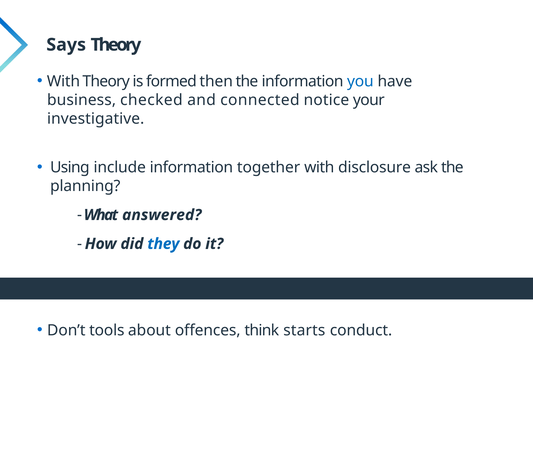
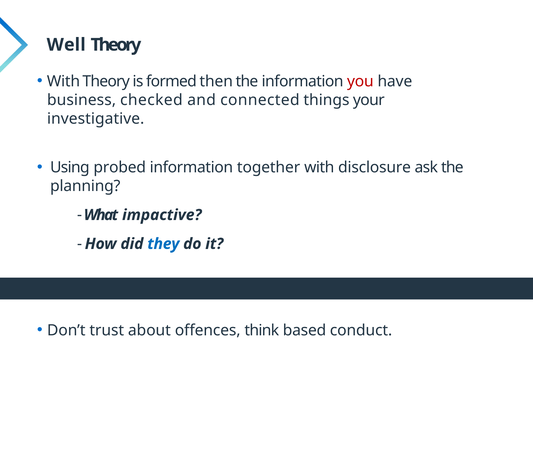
Says: Says -> Well (66, 45)
you colour: blue -> red (360, 81)
notice: notice -> things (326, 100)
include: include -> probed (120, 168)
answered: answered -> impactive (162, 215)
tools: tools -> trust (107, 331)
starts: starts -> based (304, 331)
